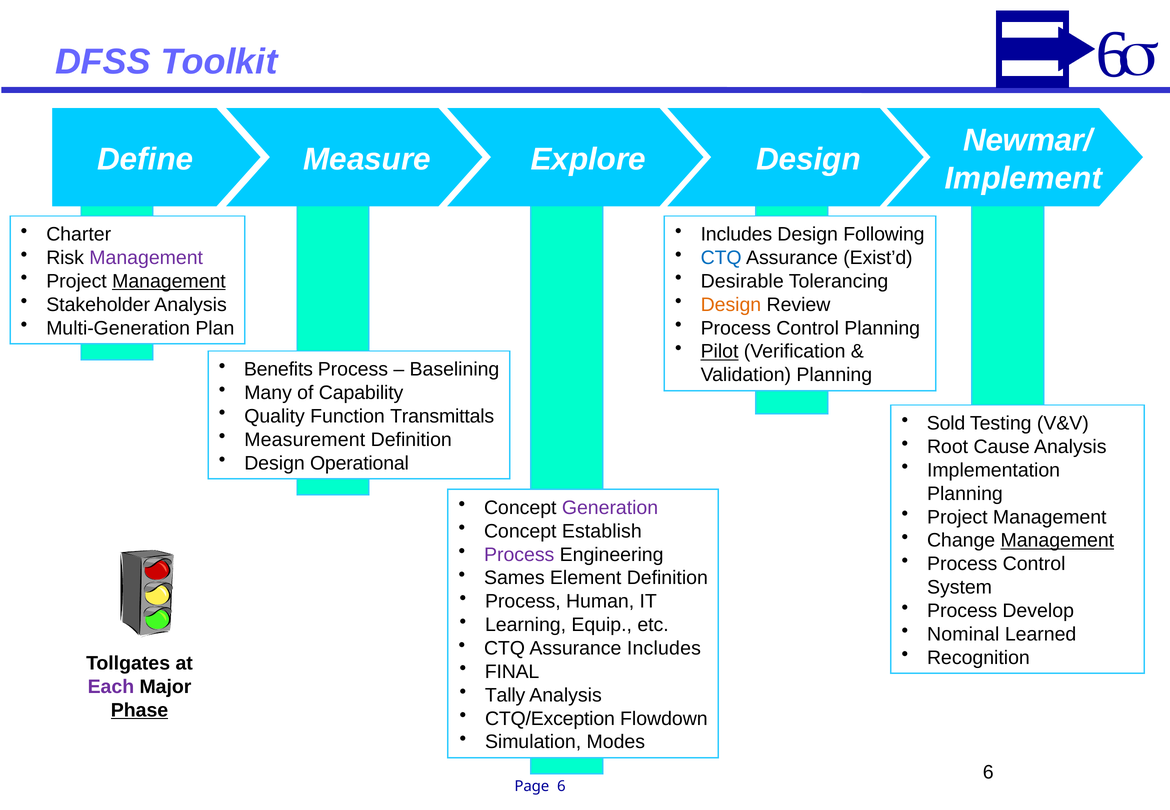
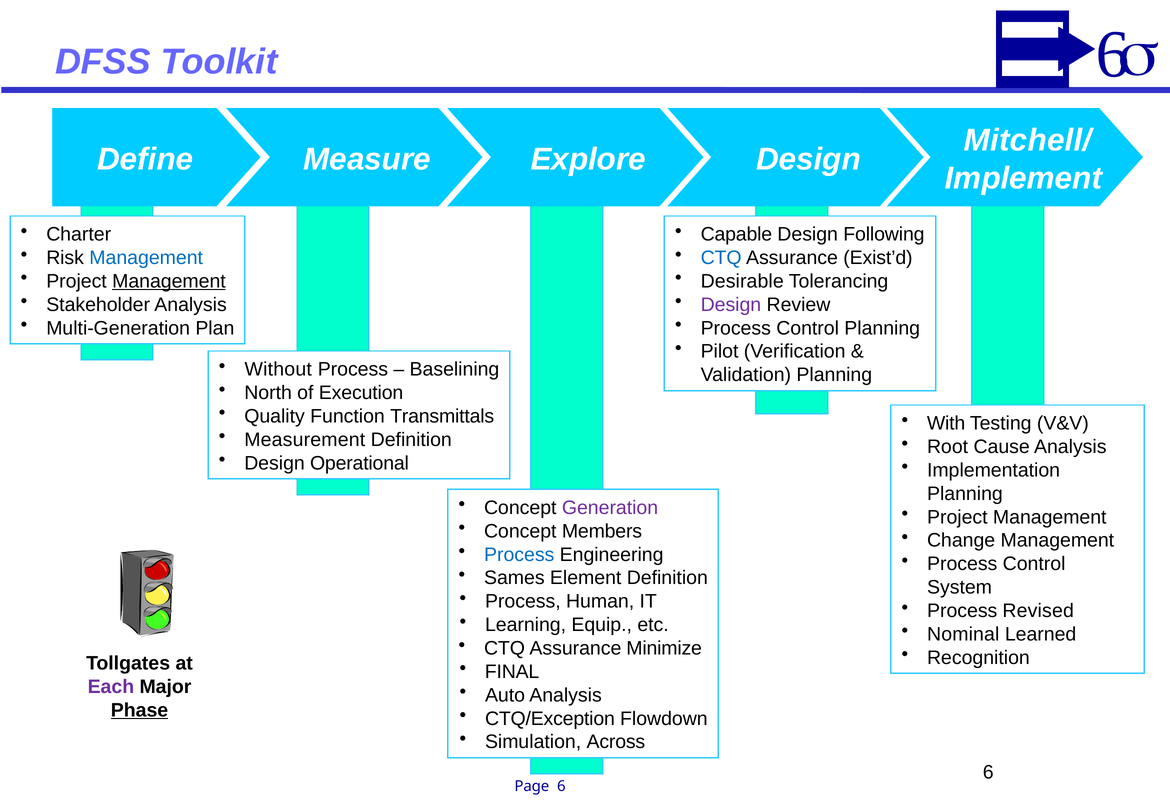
Newmar/: Newmar/ -> Mitchell/ (1028, 140)
Includes: Includes -> Capable (736, 234)
Management colour: purple -> blue (146, 258)
Design colour: orange -> purple (731, 305)
Pilot underline: present -> none (720, 352)
Benefits: Benefits -> Without (278, 369)
Many: Many -> North (268, 393)
Capability: Capability -> Execution (361, 393)
Sold: Sold -> With (946, 423)
Establish: Establish -> Members (602, 531)
Management underline: present -> none (1057, 541)
Process colour: purple -> blue (519, 555)
Develop: Develop -> Revised (1038, 611)
Assurance Includes: Includes -> Minimize (664, 648)
Tally: Tally -> Auto (505, 695)
Modes: Modes -> Across (616, 742)
